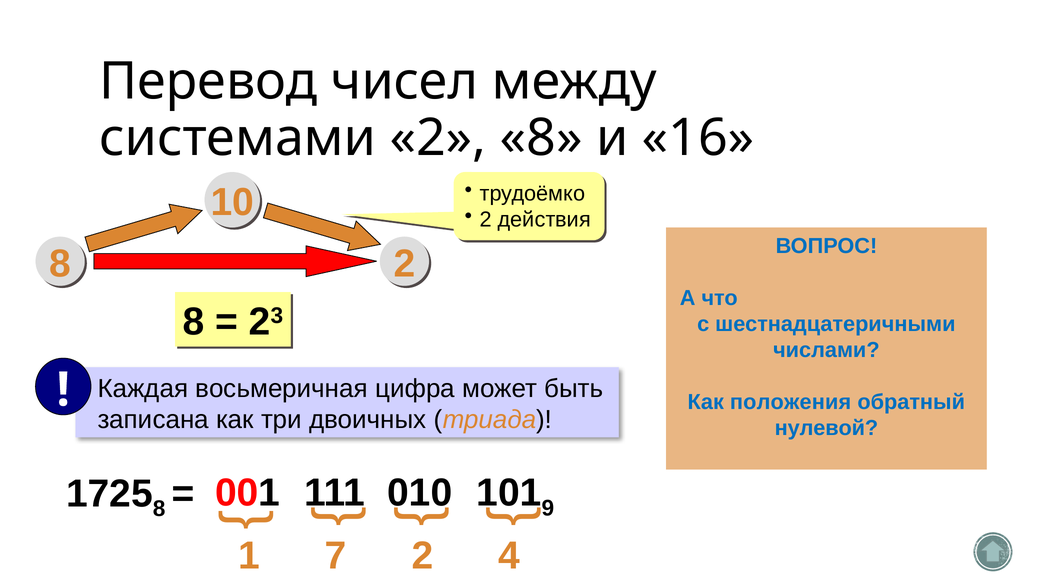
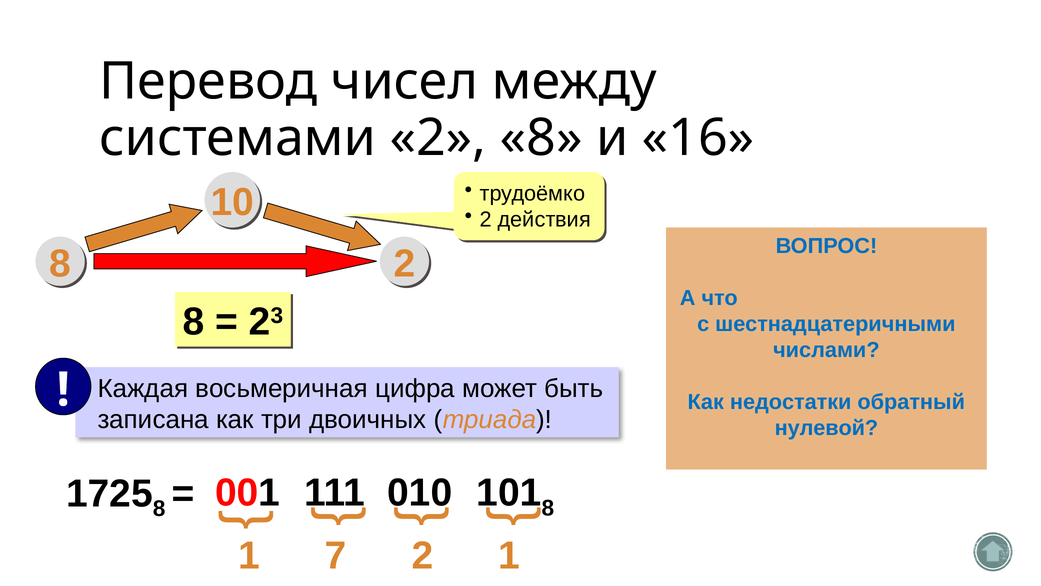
положения: положения -> недостатки (791, 402)
9: 9 -> 8 (548, 508)
2 4: 4 -> 1 (509, 555)
